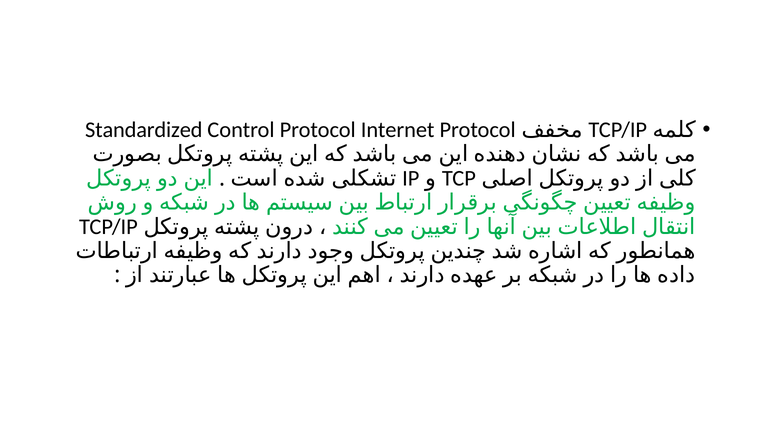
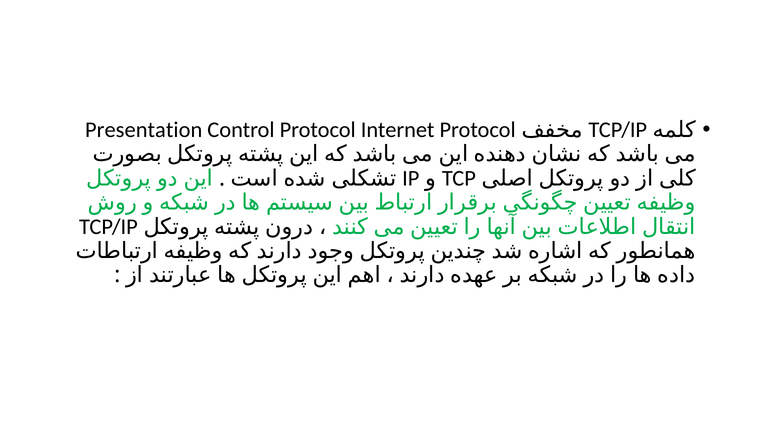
Standardized: Standardized -> Presentation (144, 130)
